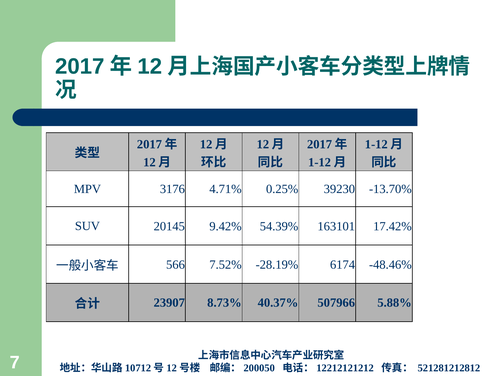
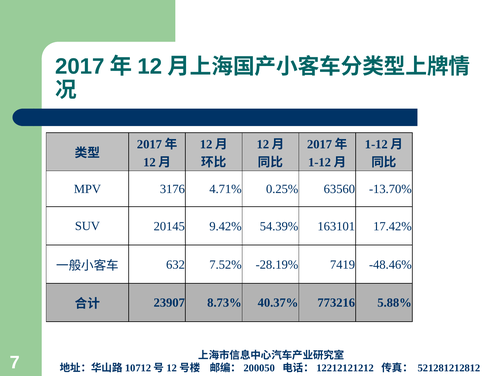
39230: 39230 -> 63560 (339, 189)
566: 566 -> 632 (176, 264)
6174: 6174 -> 7419 (343, 264)
507966: 507966 -> 773216 (336, 303)
